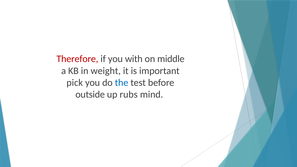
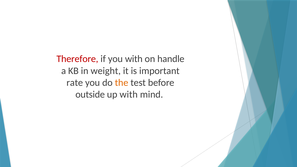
middle: middle -> handle (171, 59)
pick: pick -> rate (75, 83)
the colour: blue -> orange (122, 83)
up rubs: rubs -> with (129, 95)
